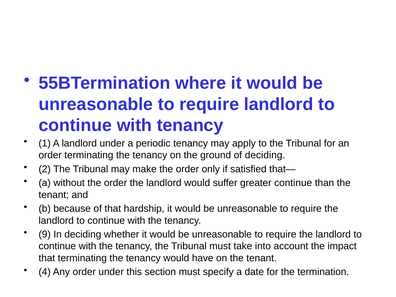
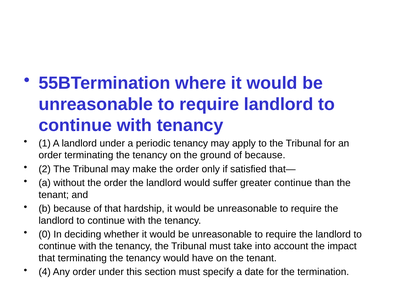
of deciding: deciding -> because (265, 155)
9: 9 -> 0 (45, 234)
